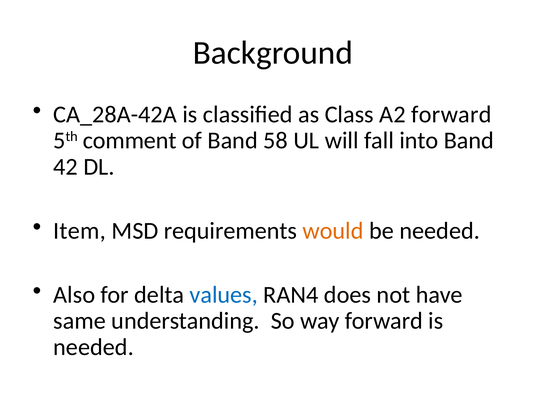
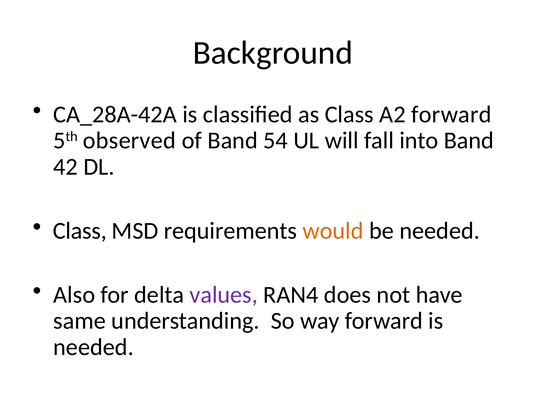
comment: comment -> observed (129, 141)
58: 58 -> 54 (276, 141)
Item: Item -> Class (80, 231)
values colour: blue -> purple (224, 295)
